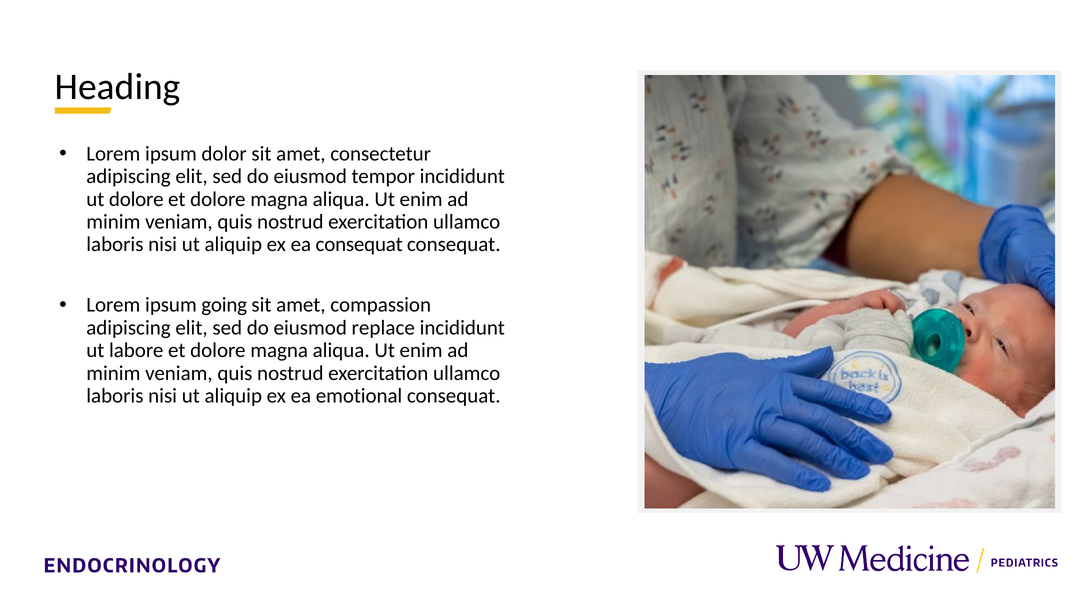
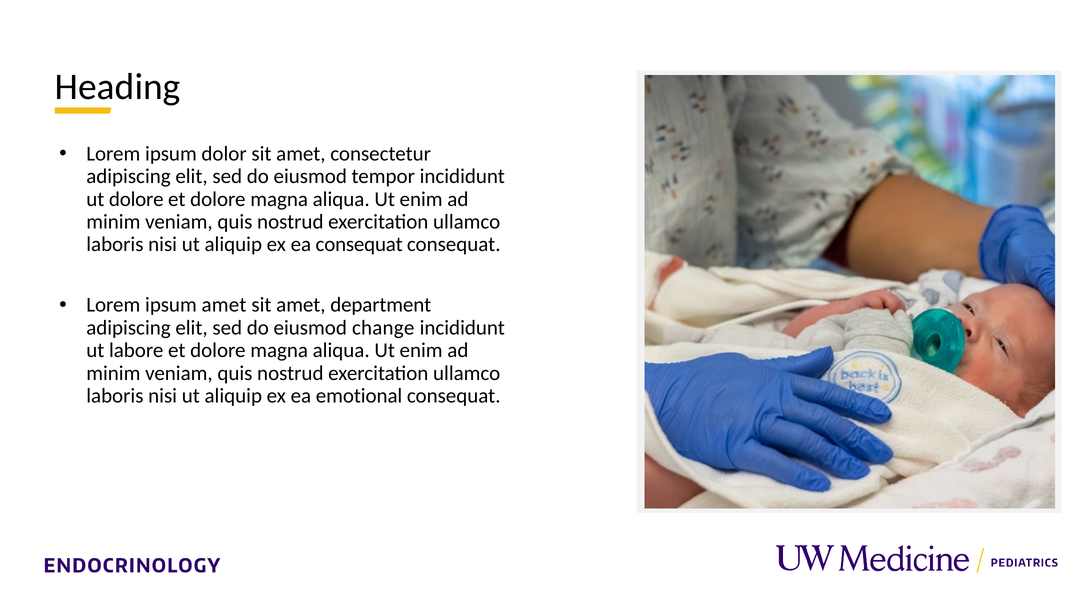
ipsum going: going -> amet (224, 305)
compassion: compassion -> department (381, 305)
replace: replace -> change (383, 327)
